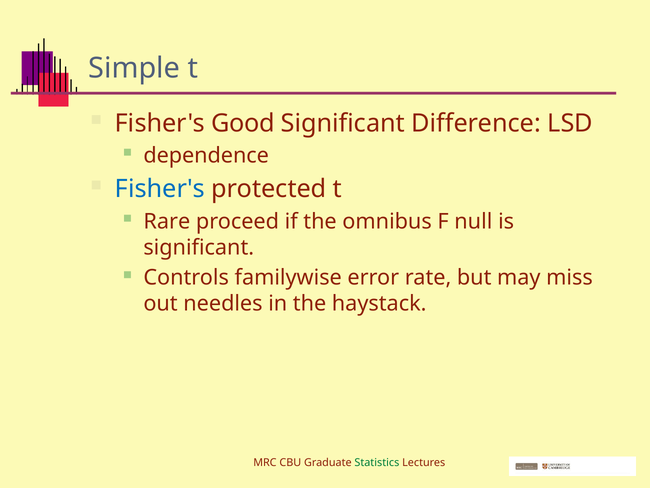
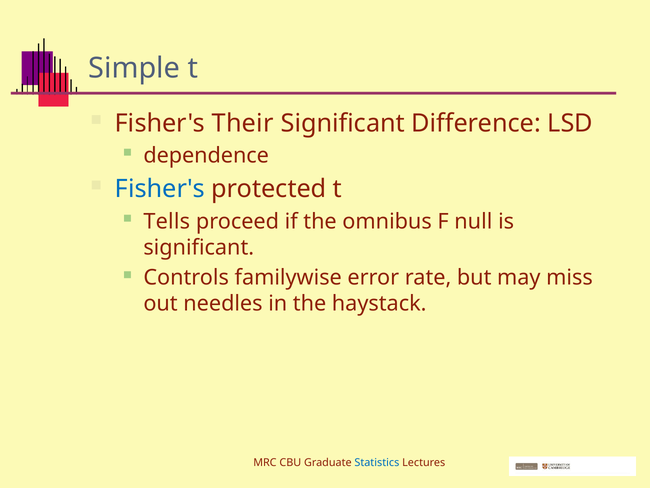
Good: Good -> Their (243, 123)
Rare: Rare -> Tells (167, 221)
Statistics colour: green -> blue (377, 462)
